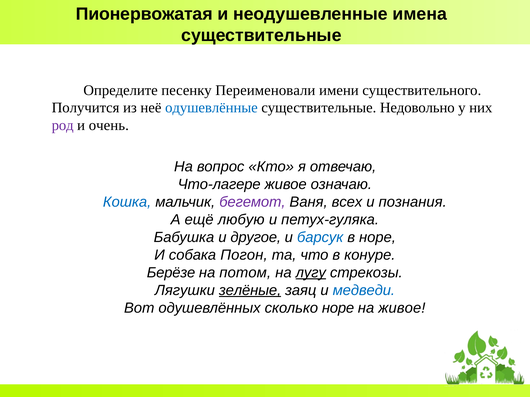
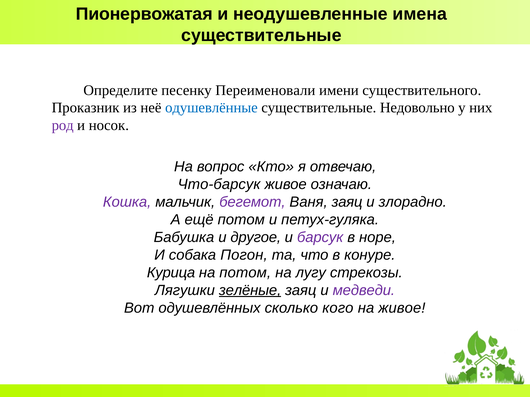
Получится: Получится -> Проказник (86, 108)
очень: очень -> носок (109, 126)
Что-лагере: Что-лагере -> Что-барсук (219, 185)
Кошка colour: blue -> purple (127, 202)
Ваня всех: всех -> заяц (347, 202)
познания: познания -> злорадно (413, 202)
ещё любую: любую -> потом (241, 220)
барсук colour: blue -> purple (320, 238)
Берёзе: Берёзе -> Курица (171, 273)
лугу underline: present -> none (311, 273)
медведи colour: blue -> purple (364, 291)
сколько норе: норе -> кого (338, 308)
